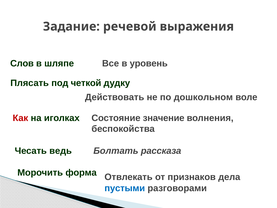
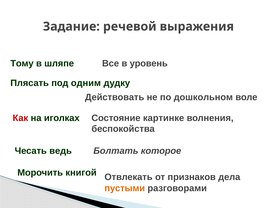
Слов: Слов -> Тому (22, 63)
четкой: четкой -> одним (86, 83)
значение: значение -> картинке (164, 118)
рассказа: рассказа -> которое (161, 151)
форма: форма -> книгой (81, 172)
пустыми colour: blue -> orange (125, 188)
